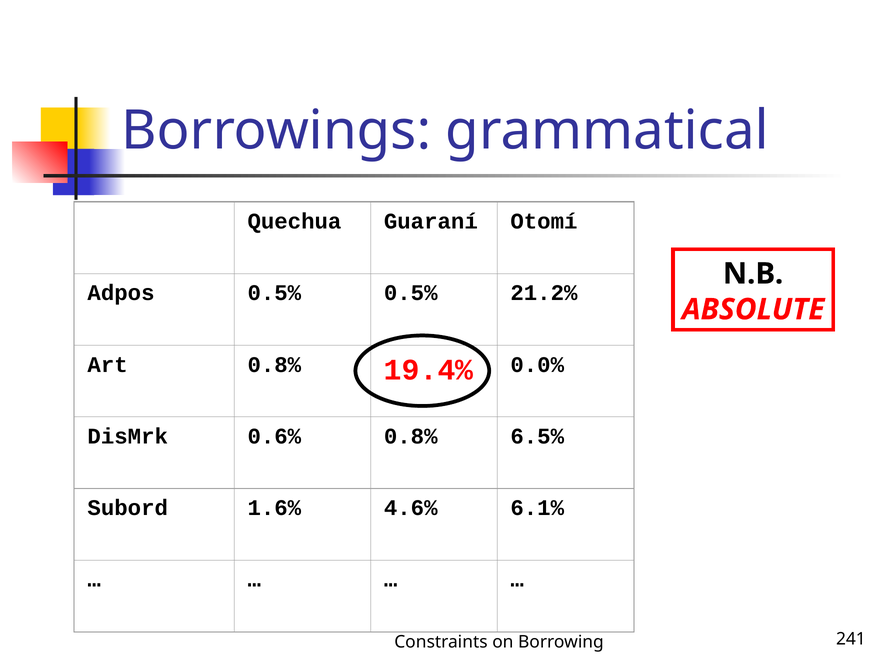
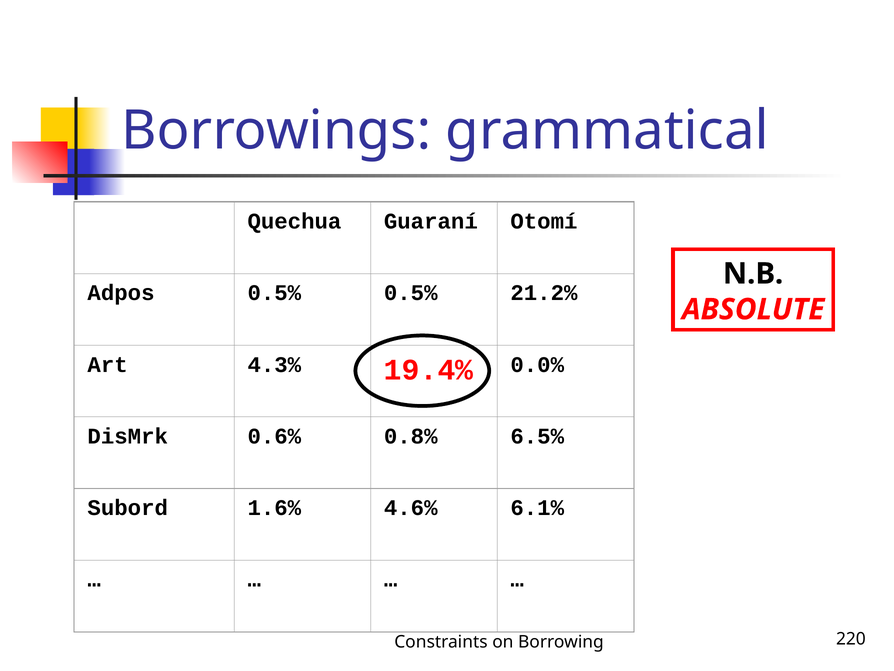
Art 0.8%: 0.8% -> 4.3% (274, 364)
241: 241 -> 220 (851, 639)
